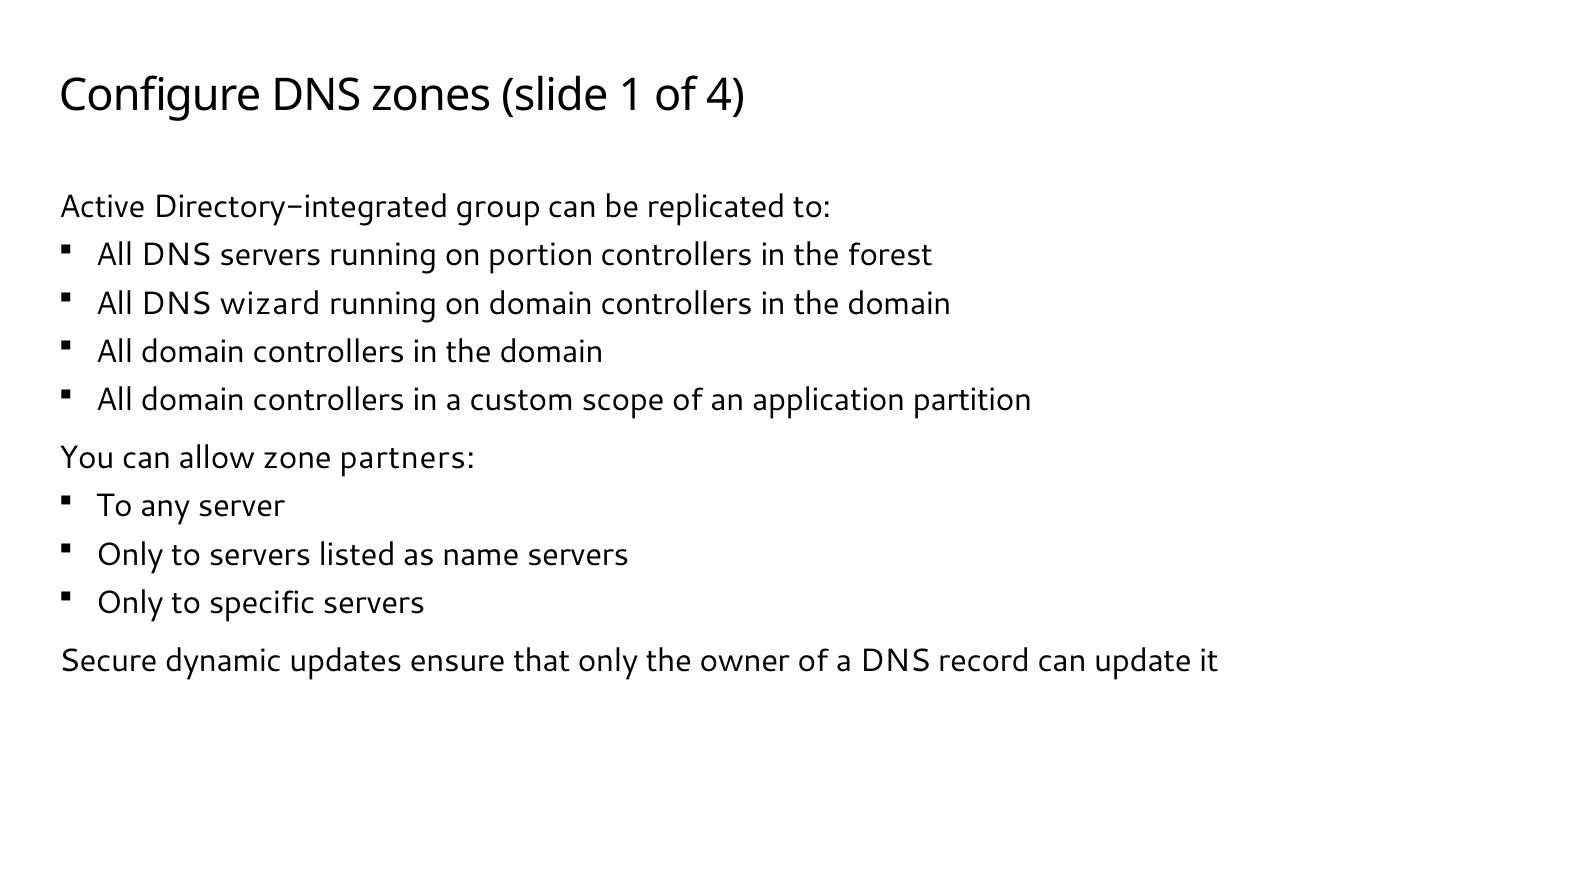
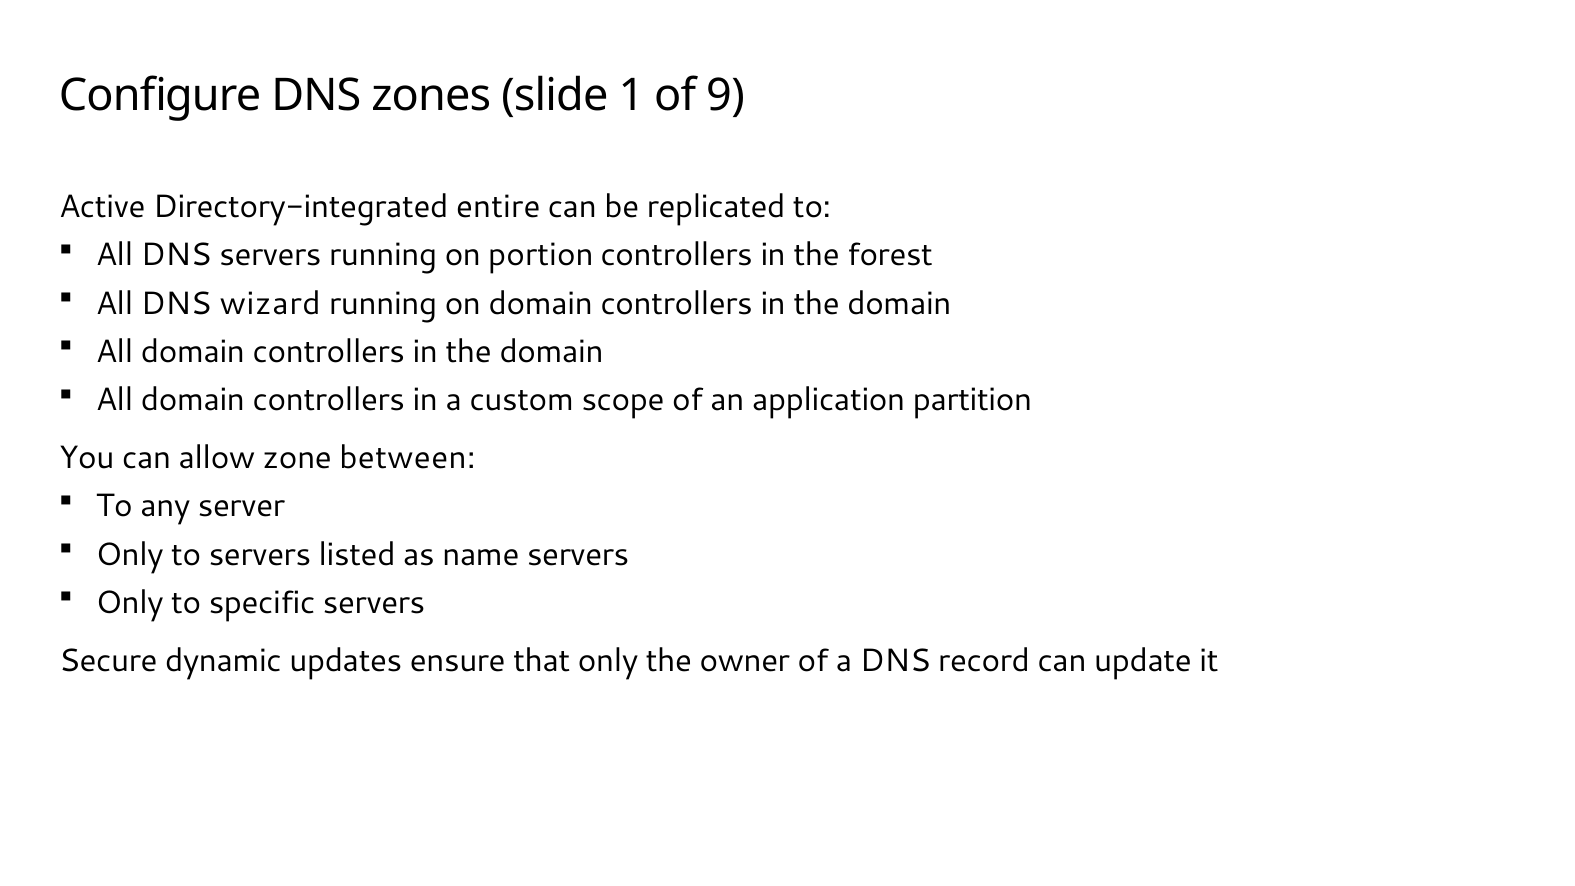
4: 4 -> 9 (726, 96)
group: group -> entire (498, 207)
partners: partners -> between (407, 458)
